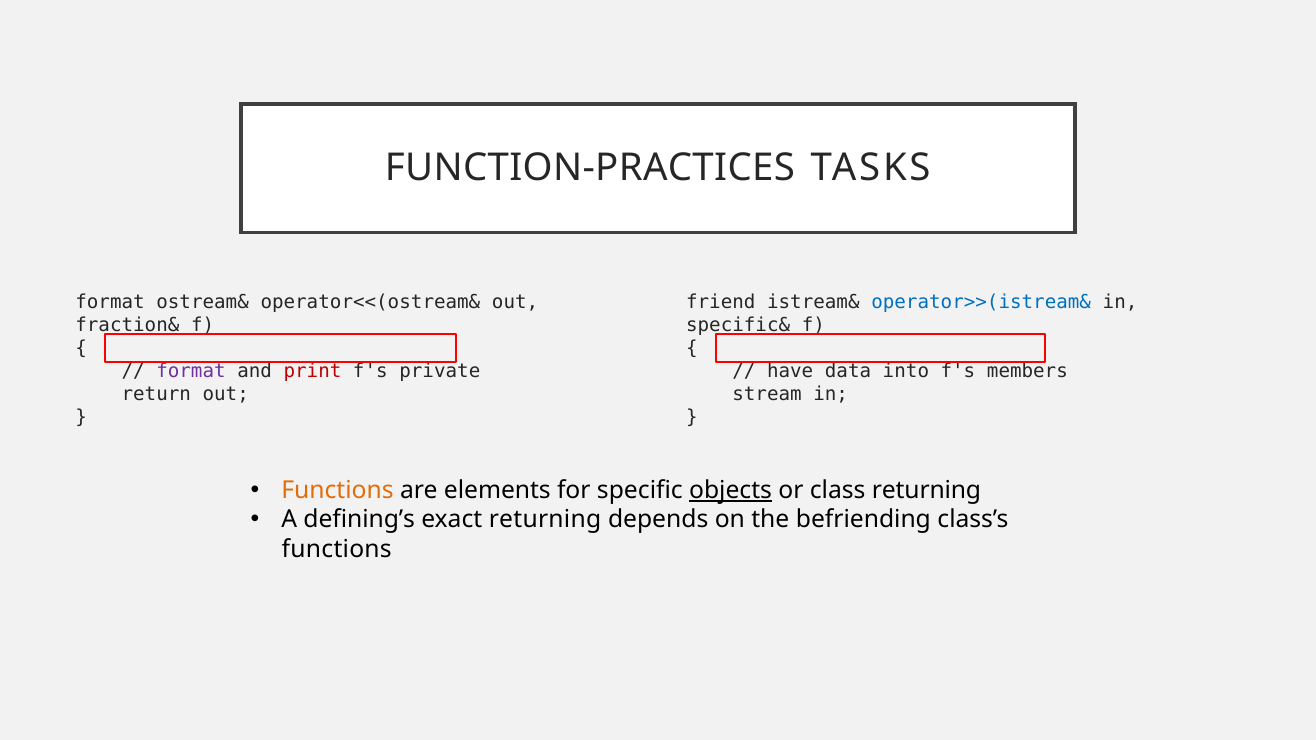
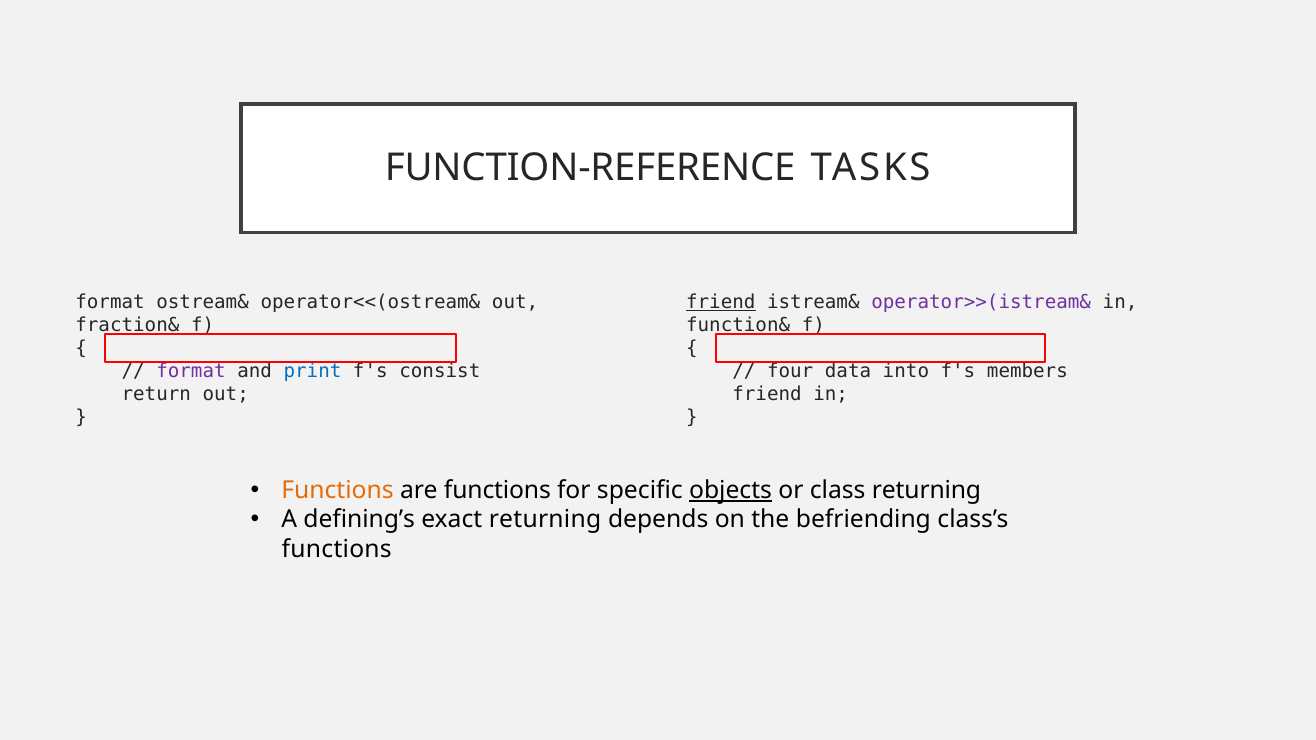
FUNCTION-PRACTICES: FUNCTION-PRACTICES -> FUNCTION-REFERENCE (590, 168)
friend underline: none -> present (721, 303)
operator>>(istream& colour: blue -> purple (981, 303)
specific&: specific& -> function& (738, 326)
print colour: red -> blue (312, 372)
private: private -> consist (440, 372)
have: have -> four (790, 372)
stream: stream -> friend (767, 395)
are elements: elements -> functions (497, 490)
